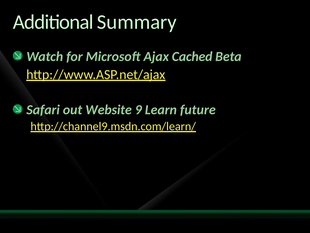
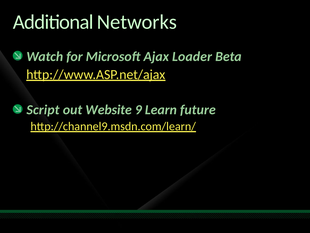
Summary: Summary -> Networks (137, 22)
Cached: Cached -> Loader (192, 56)
Safari: Safari -> Script (43, 110)
